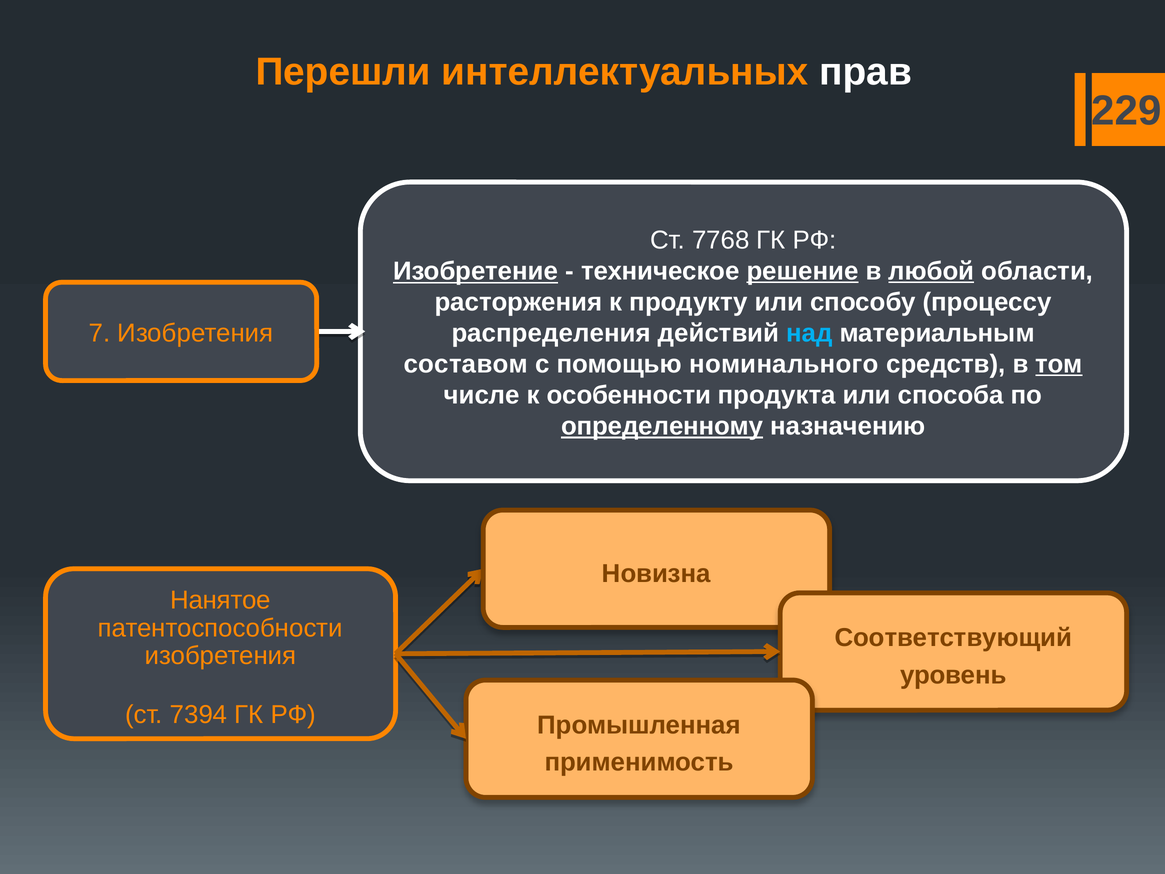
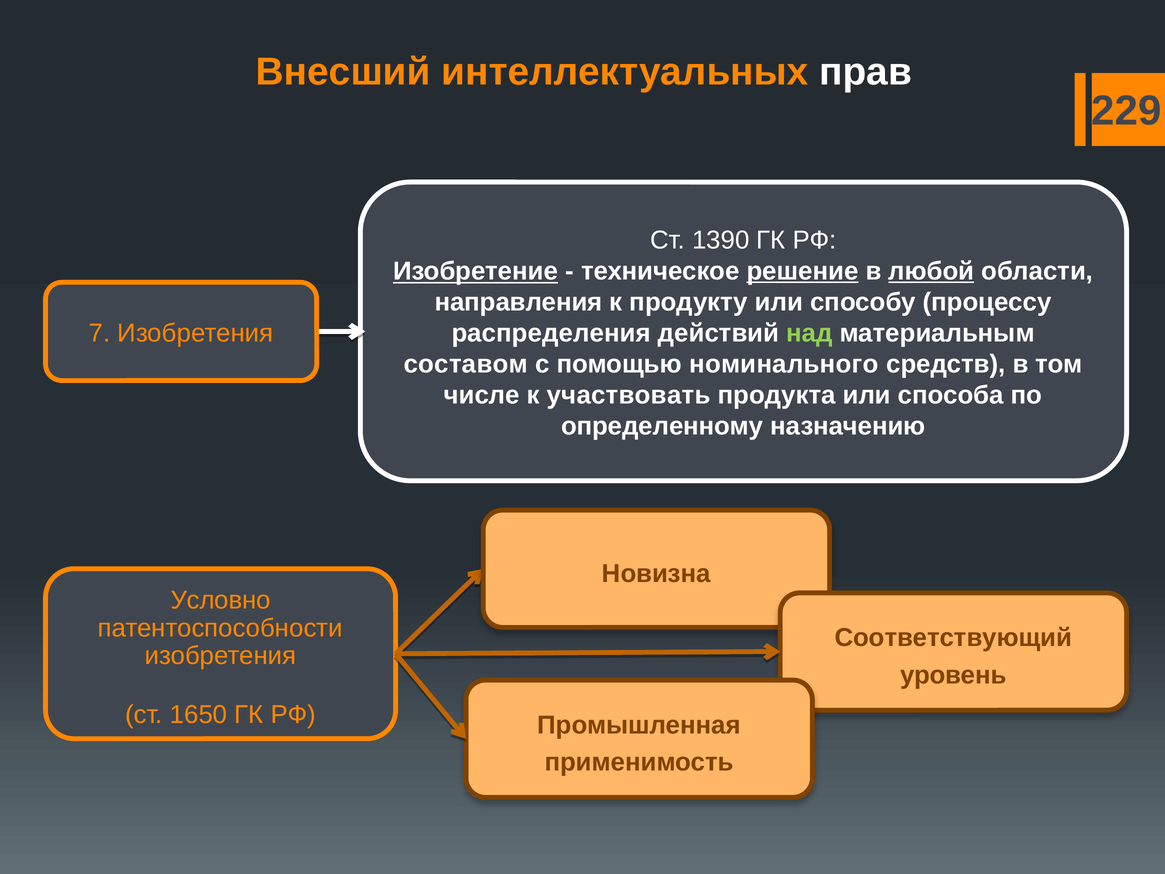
Перешли: Перешли -> Внесший (343, 72)
7768: 7768 -> 1390 (721, 240)
расторжения: расторжения -> направления (519, 302)
над colour: light blue -> light green (809, 333)
том underline: present -> none (1059, 364)
особенности: особенности -> участвовать (629, 395)
определенному underline: present -> none (662, 426)
Нанятое: Нанятое -> Условно (221, 600)
7394: 7394 -> 1650 (199, 715)
